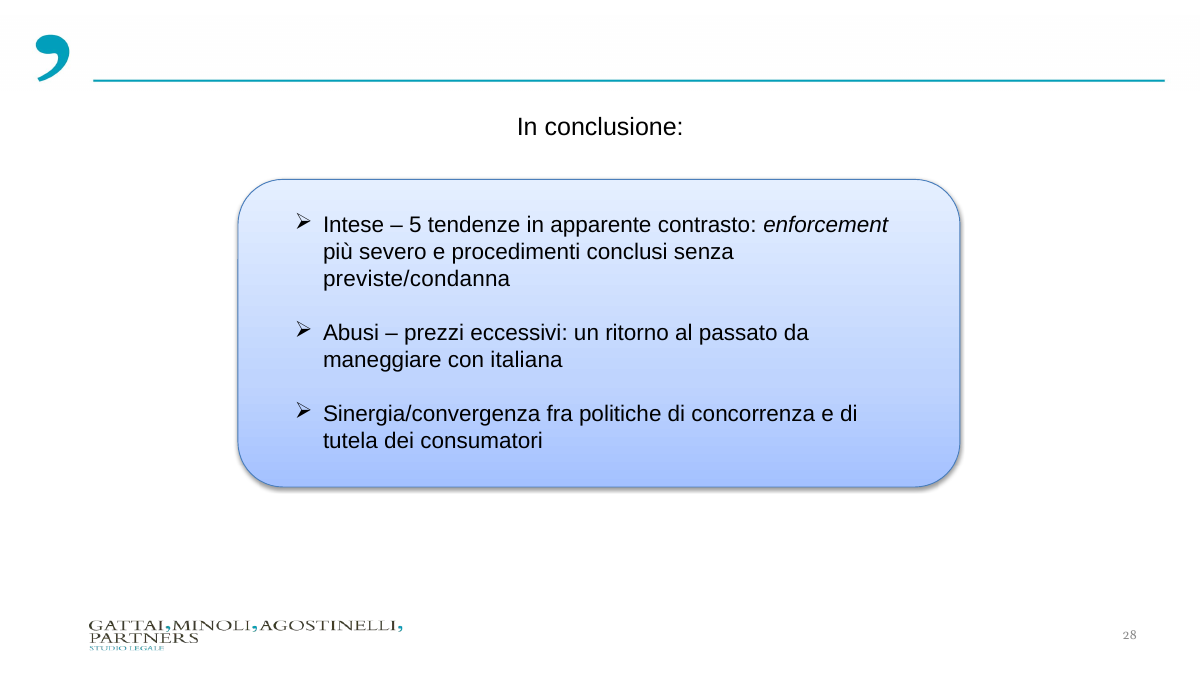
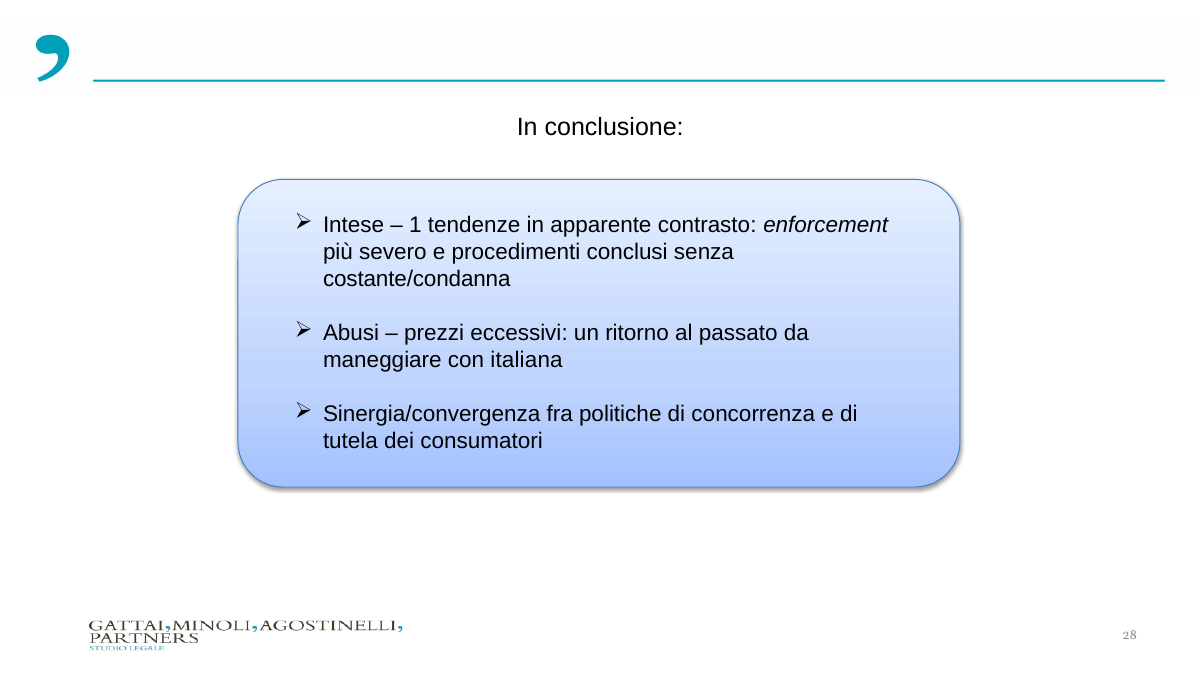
5: 5 -> 1 (415, 225)
previste/condanna: previste/condanna -> costante/condanna (417, 279)
